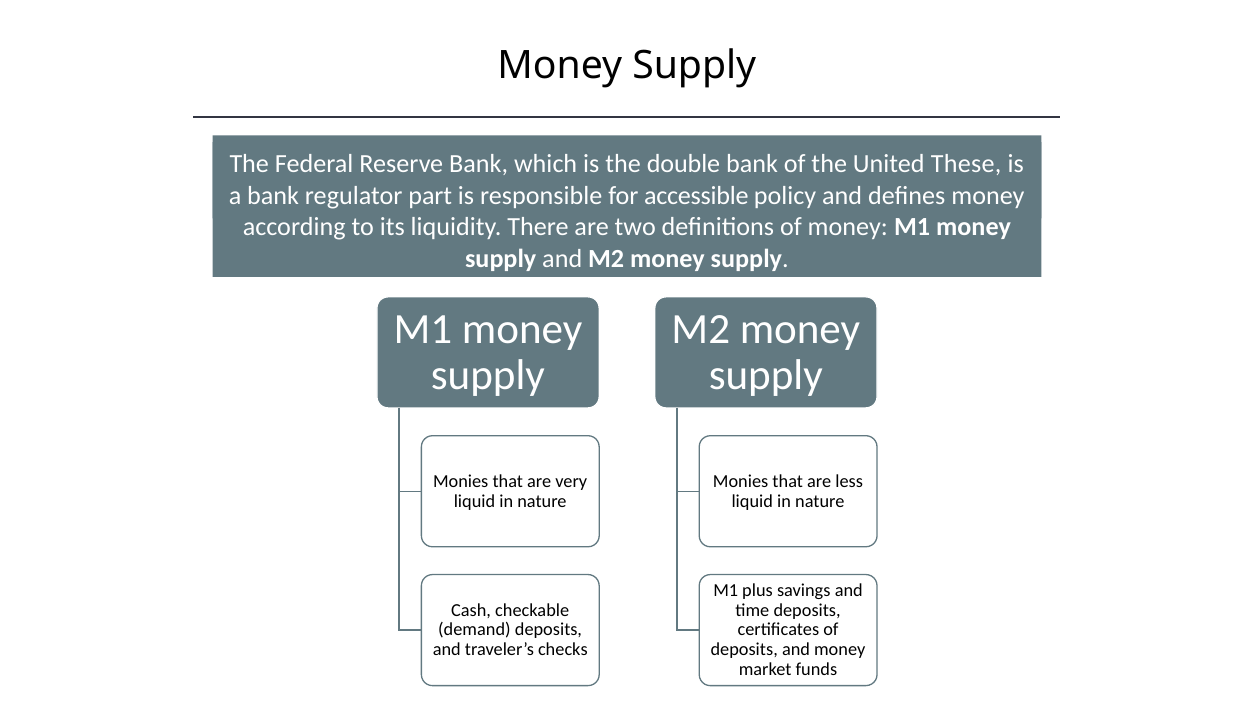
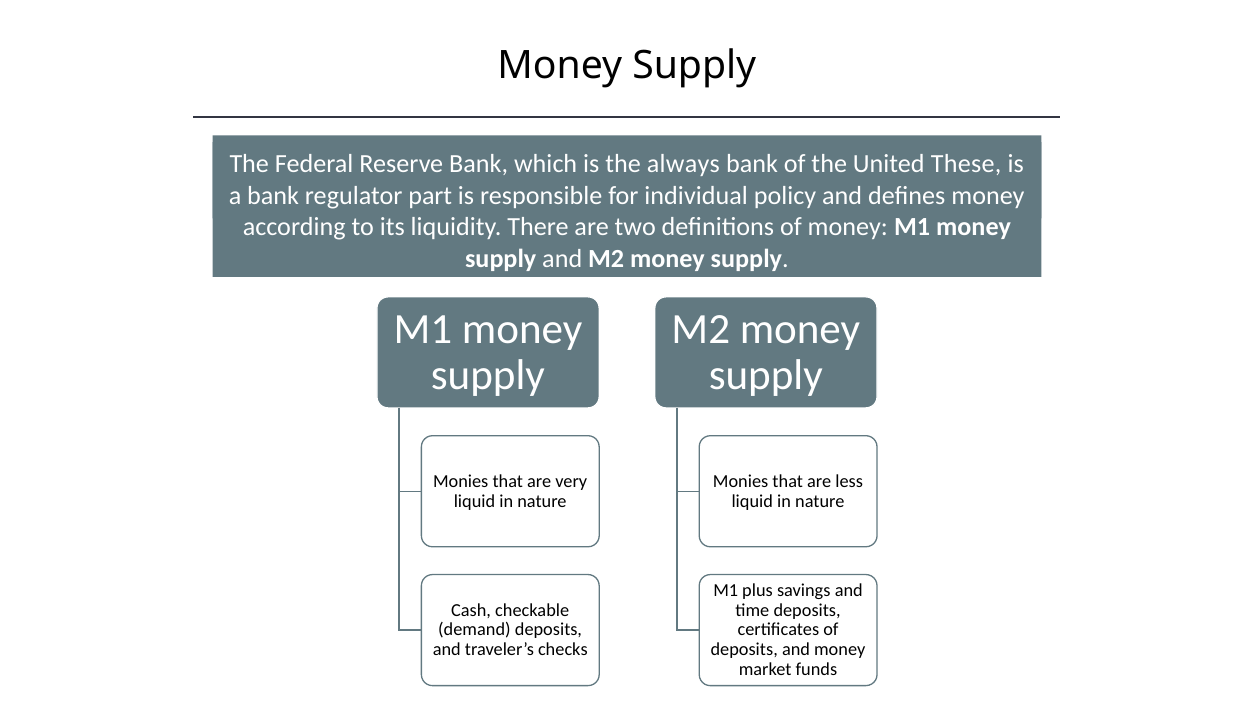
double: double -> always (683, 164)
accessible: accessible -> individual (696, 196)
